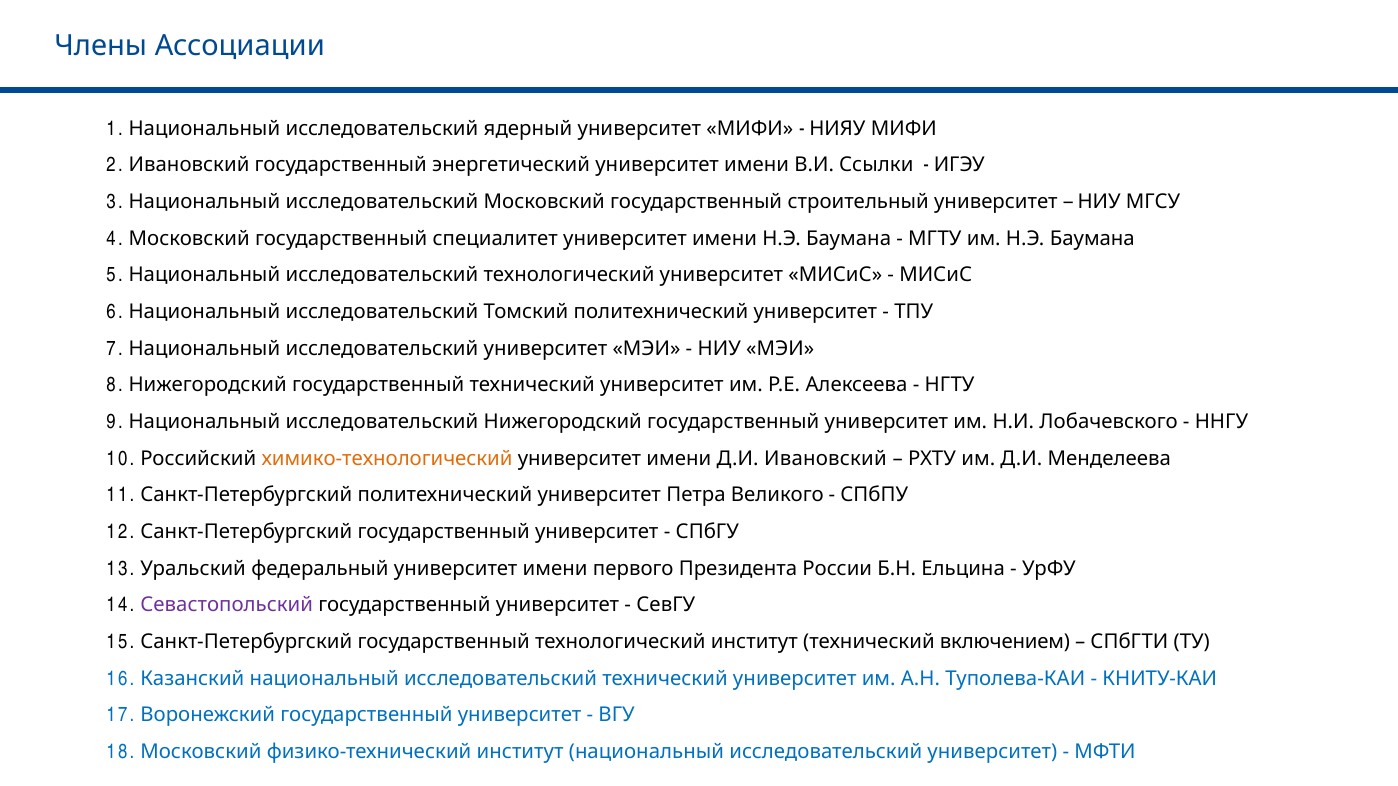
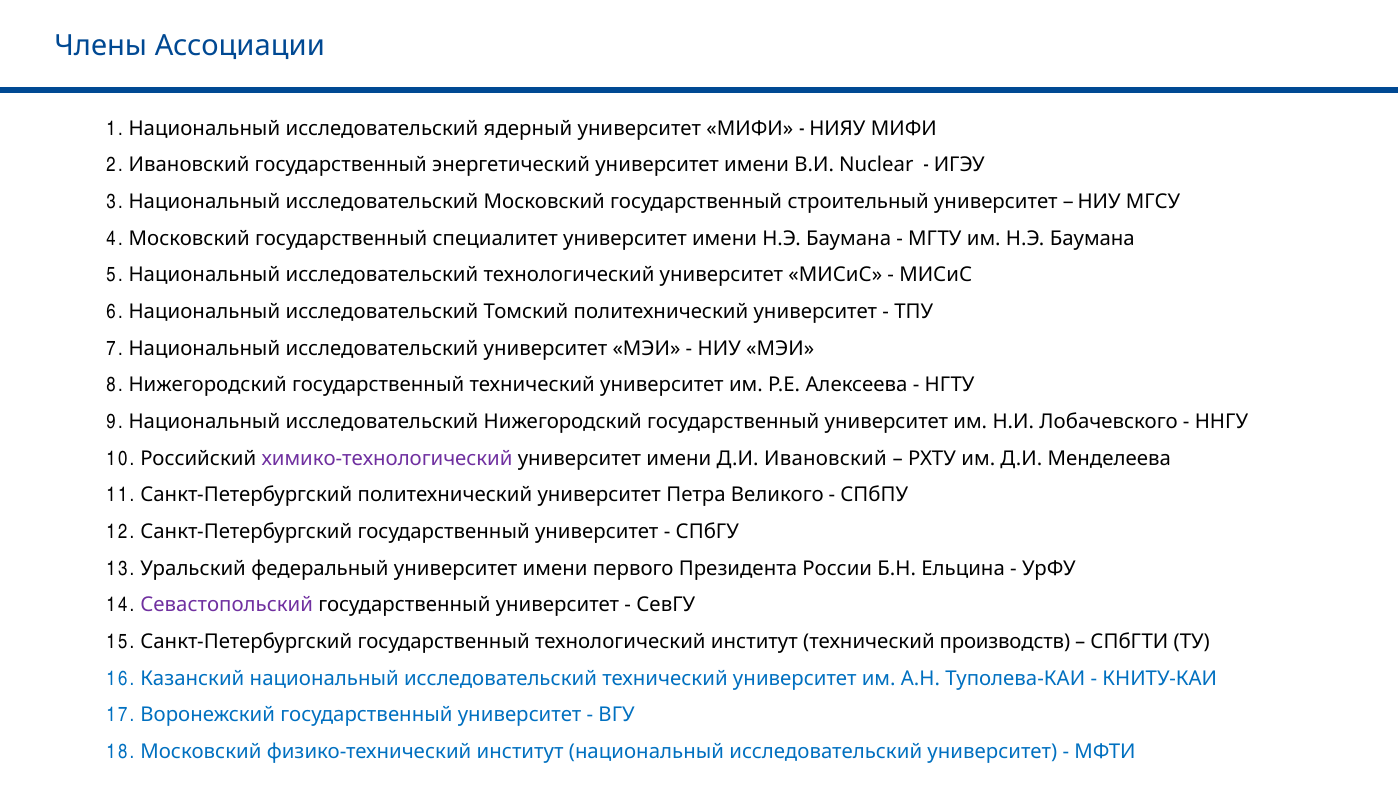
Ссылки: Ссылки -> Nuclear (876, 165)
химико-технологический colour: orange -> purple (387, 459)
включением: включением -> производств (1005, 642)
